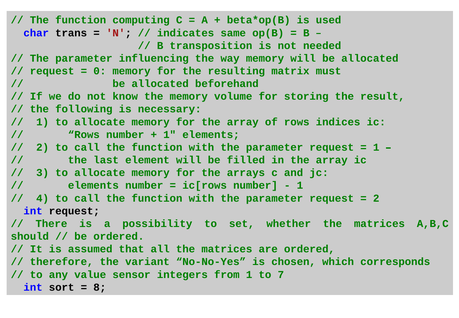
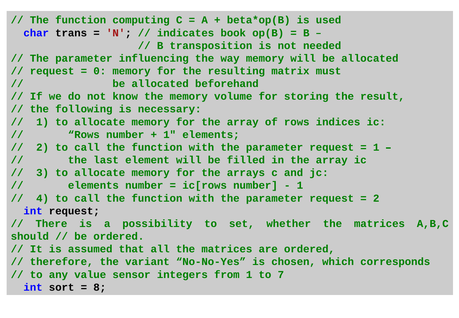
same: same -> book (233, 33)
